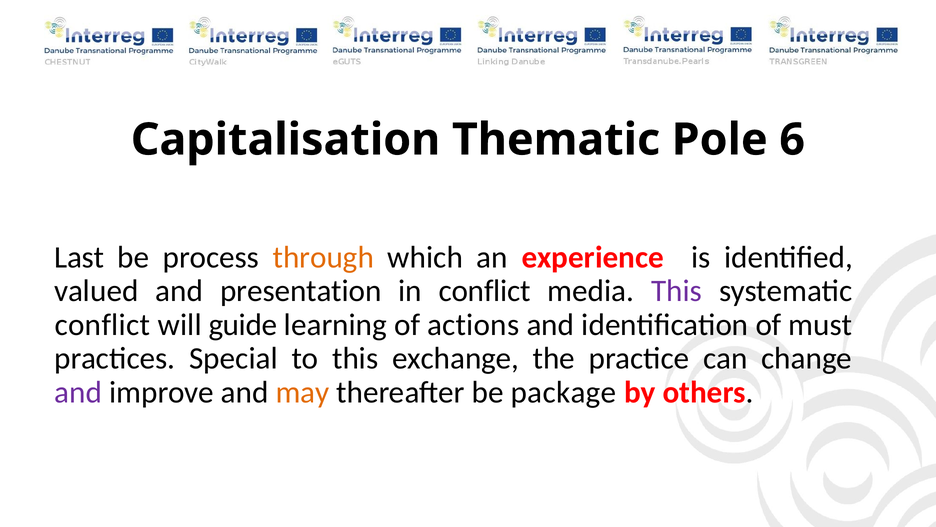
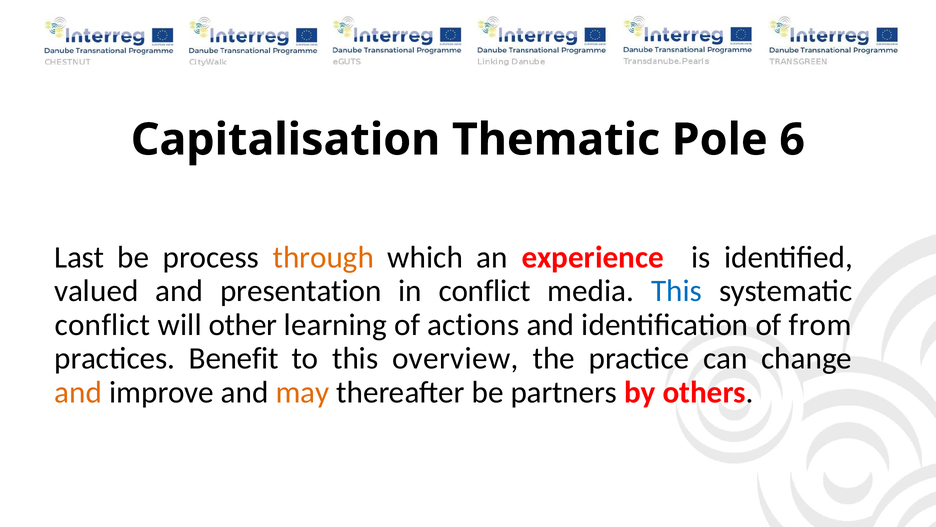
This colour: purple -> blue (677, 291)
guide: guide -> other (243, 325)
must: must -> from (820, 325)
Special: Special -> Benefit (234, 358)
exchange: exchange -> overview (455, 358)
and colour: purple -> orange (78, 392)
package: package -> partners (564, 392)
